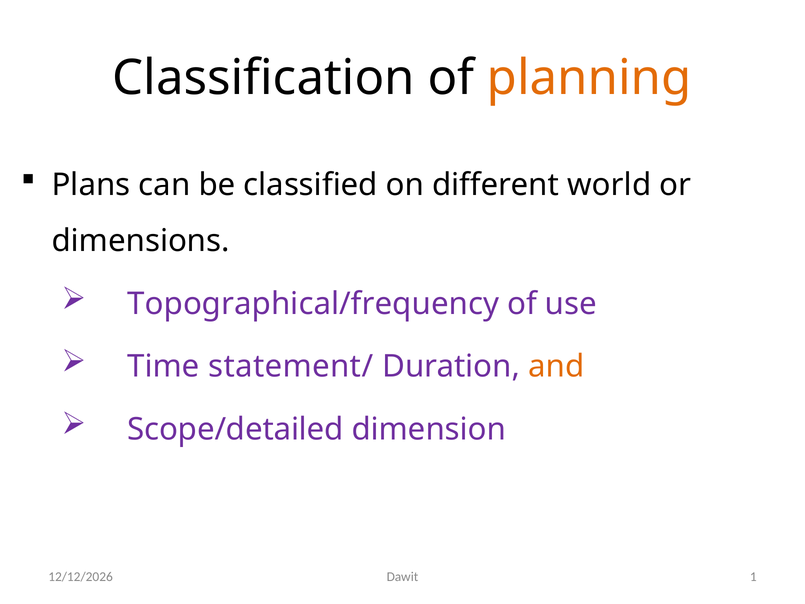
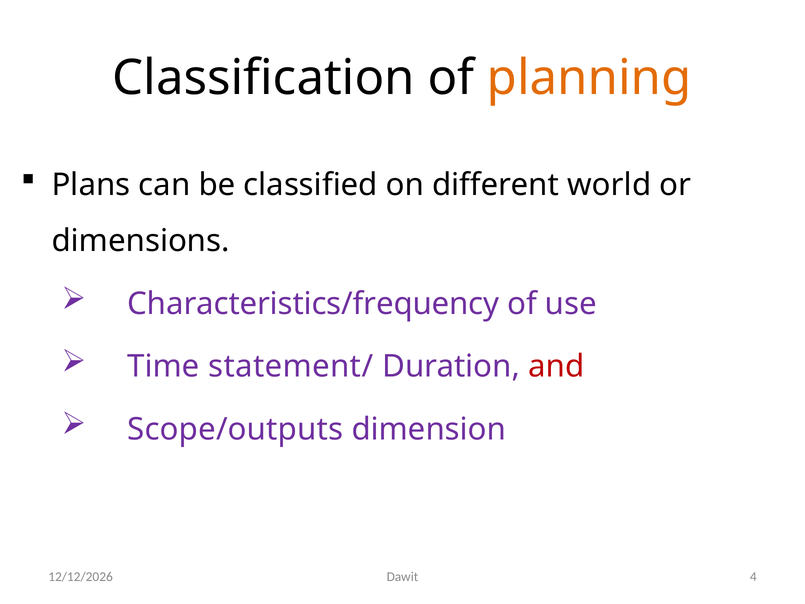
Topographical/frequency: Topographical/frequency -> Characteristics/frequency (313, 304)
and colour: orange -> red (556, 366)
Scope/detailed: Scope/detailed -> Scope/outputs (235, 429)
1: 1 -> 4 (753, 576)
